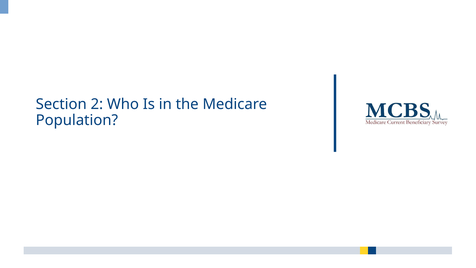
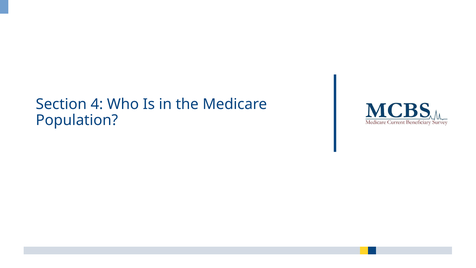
2: 2 -> 4 (97, 104)
